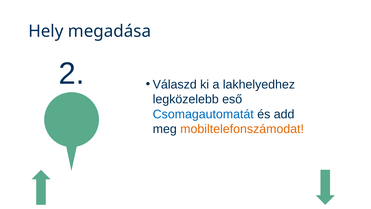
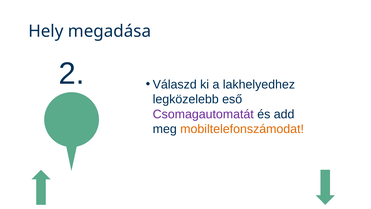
Csomagautomatát colour: blue -> purple (203, 114)
